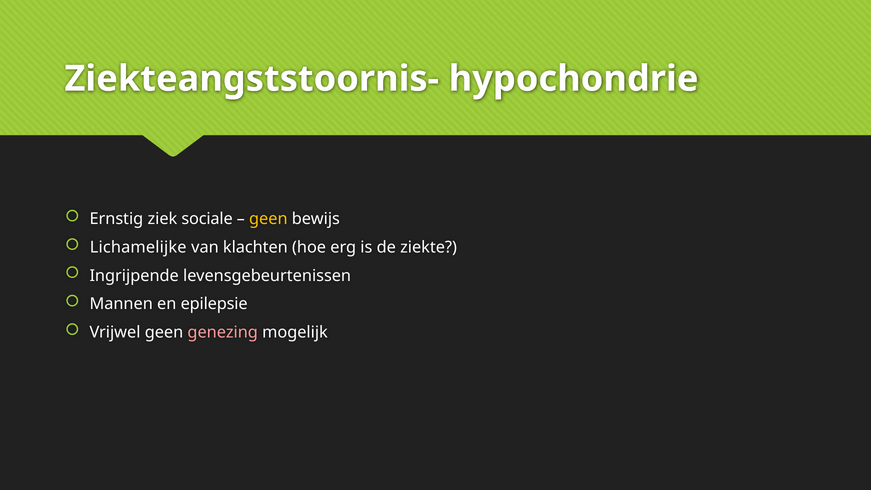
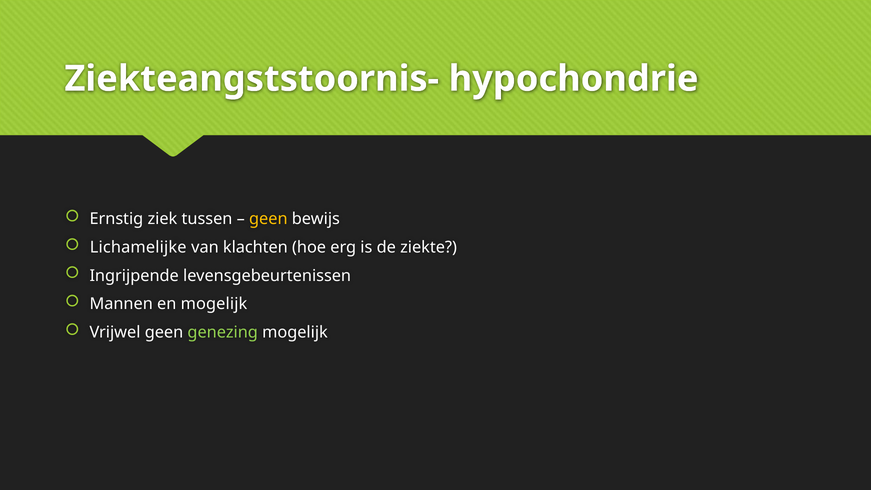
sociale: sociale -> tussen (207, 219)
en epilepsie: epilepsie -> mogelijk (214, 304)
genezing colour: pink -> light green (223, 332)
